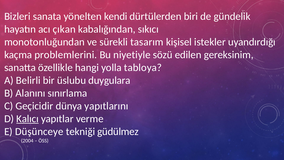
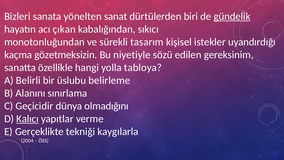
kendi: kendi -> sanat (116, 16)
gündelik underline: none -> present (232, 16)
problemlerini: problemlerini -> gözetmeksizin (66, 55)
duygulara: duygulara -> belirleme (109, 80)
yapıtlarını: yapıtlarını -> olmadığını (106, 106)
Düşünceye: Düşünceye -> Gerçeklikte (39, 131)
güdülmez: güdülmez -> kaygılarla (118, 131)
